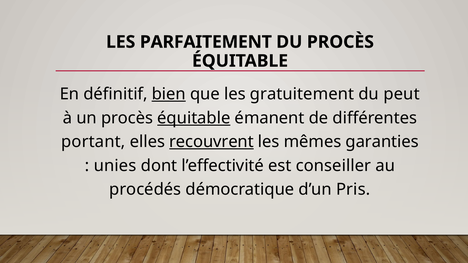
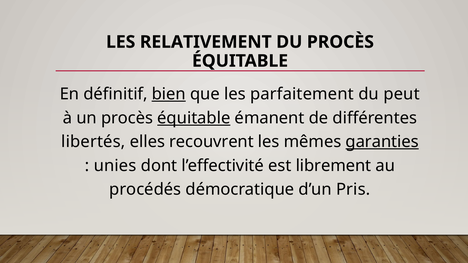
PARFAITEMENT: PARFAITEMENT -> RELATIVEMENT (206, 42)
gratuitement: gratuitement -> parfaitement (302, 94)
portant: portant -> libertés (93, 142)
recouvrent underline: present -> none (211, 142)
garanties underline: none -> present (382, 142)
conseiller: conseiller -> librement (333, 166)
